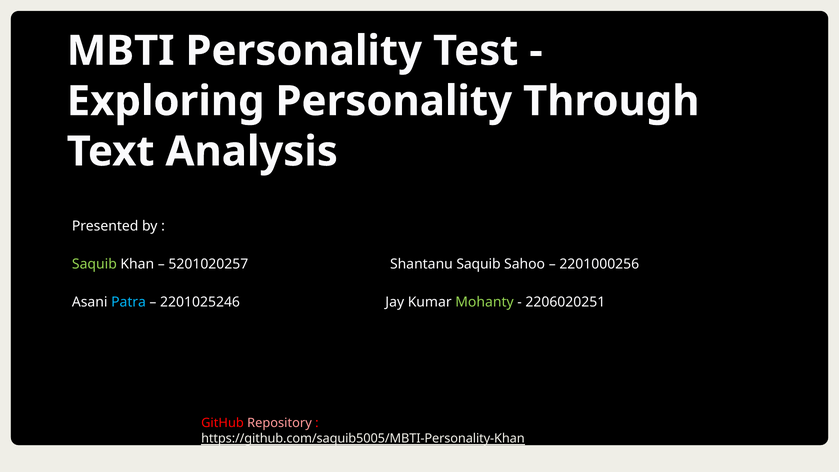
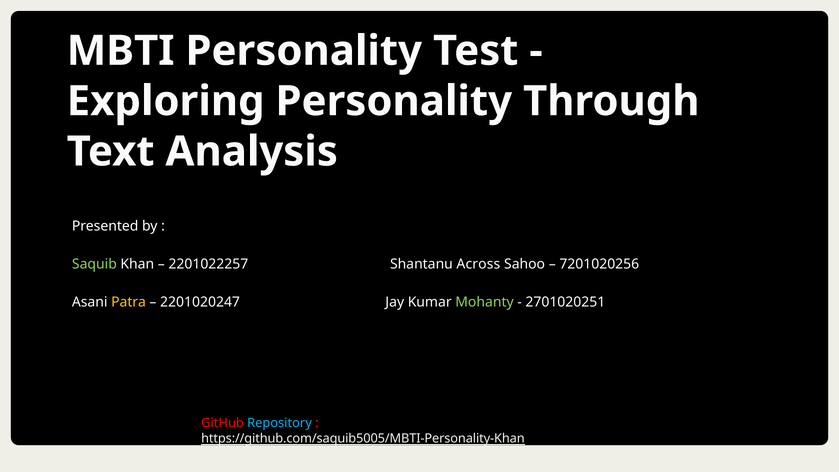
5201020257: 5201020257 -> 2201022257 (208, 264)
Shantanu Saquib: Saquib -> Across (478, 264)
2201000256: 2201000256 -> 7201020256 (599, 264)
Patra colour: light blue -> yellow (129, 302)
2201025246: 2201025246 -> 2201020247 (200, 302)
2206020251: 2206020251 -> 2701020251 (565, 302)
Repository colour: pink -> light blue (279, 423)
